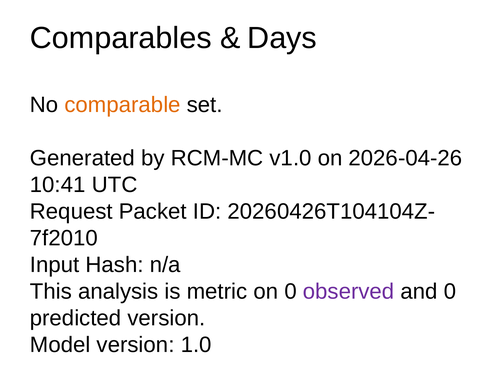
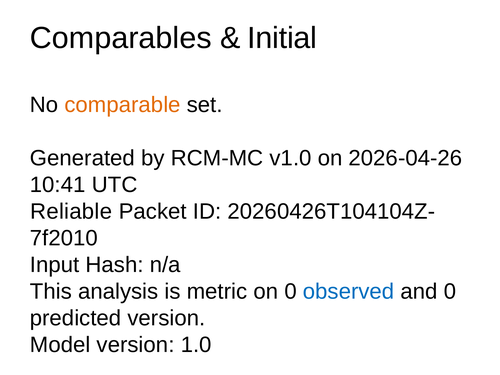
Days: Days -> Initial (282, 38)
Request: Request -> Reliable (71, 212)
observed colour: purple -> blue (349, 292)
